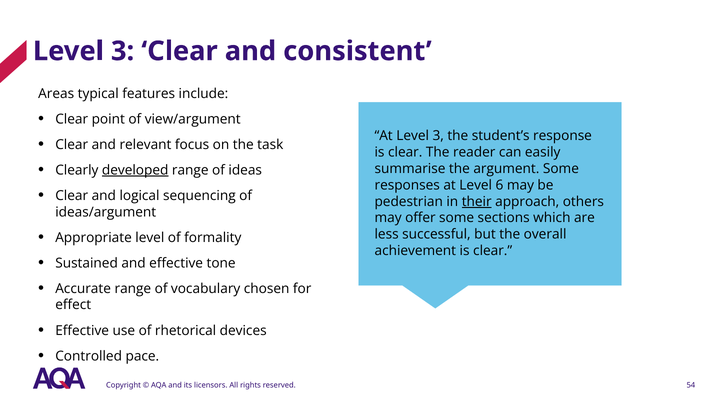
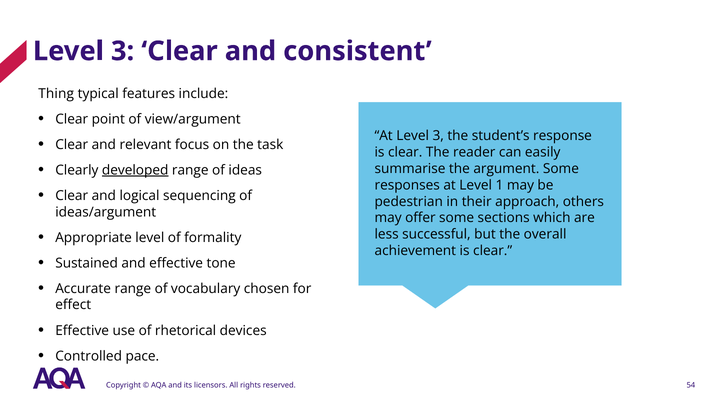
Areas: Areas -> Thing (56, 93)
6: 6 -> 1 (500, 185)
their underline: present -> none (477, 201)
